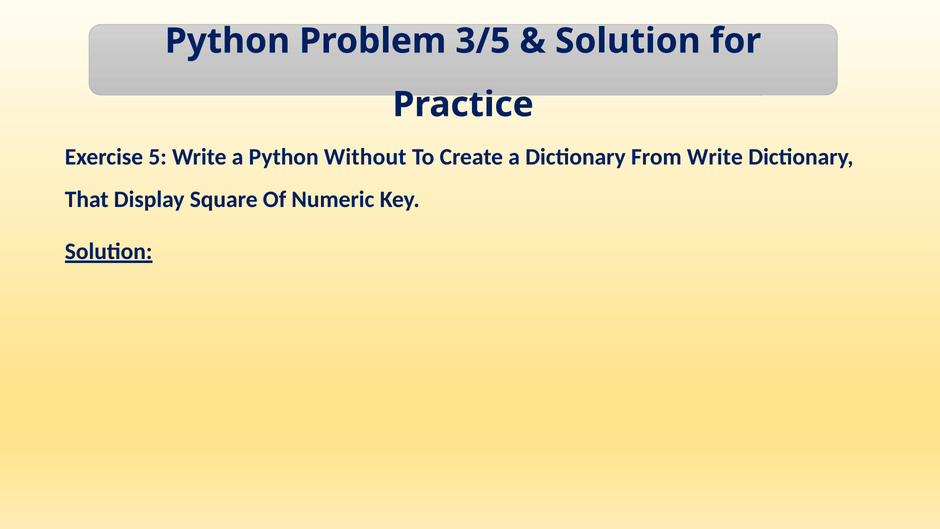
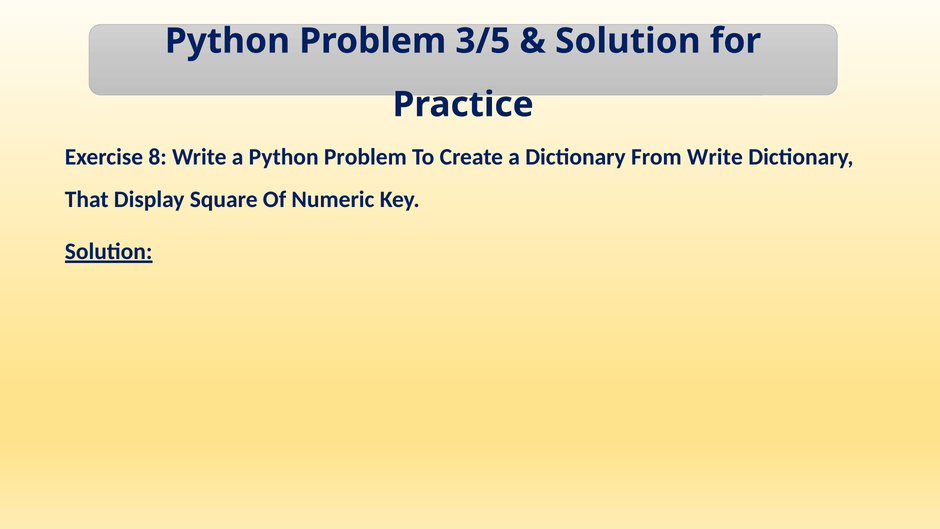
5: 5 -> 8 (158, 157)
a Python Without: Without -> Problem (365, 157)
